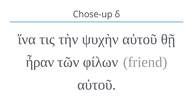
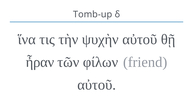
Chose-up: Chose-up -> Tomb-up (93, 14)
